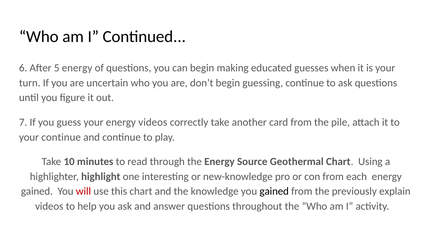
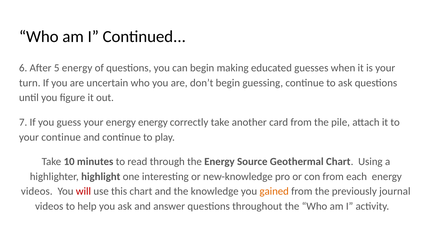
energy videos: videos -> energy (153, 122)
gained: gained -> videos (37, 191)
gained colour: black -> orange (274, 191)
explain: explain -> journal (395, 191)
